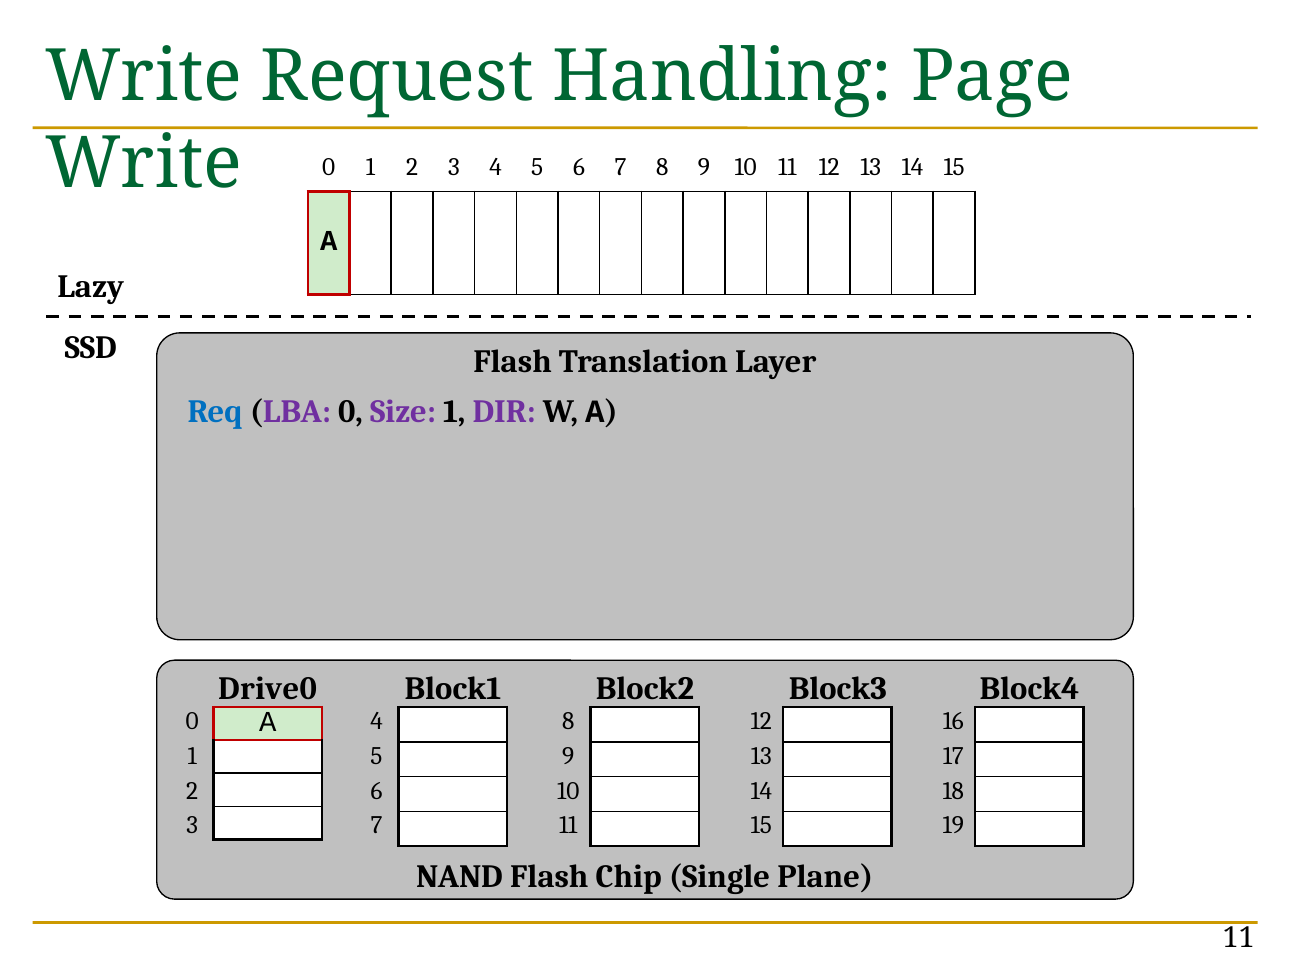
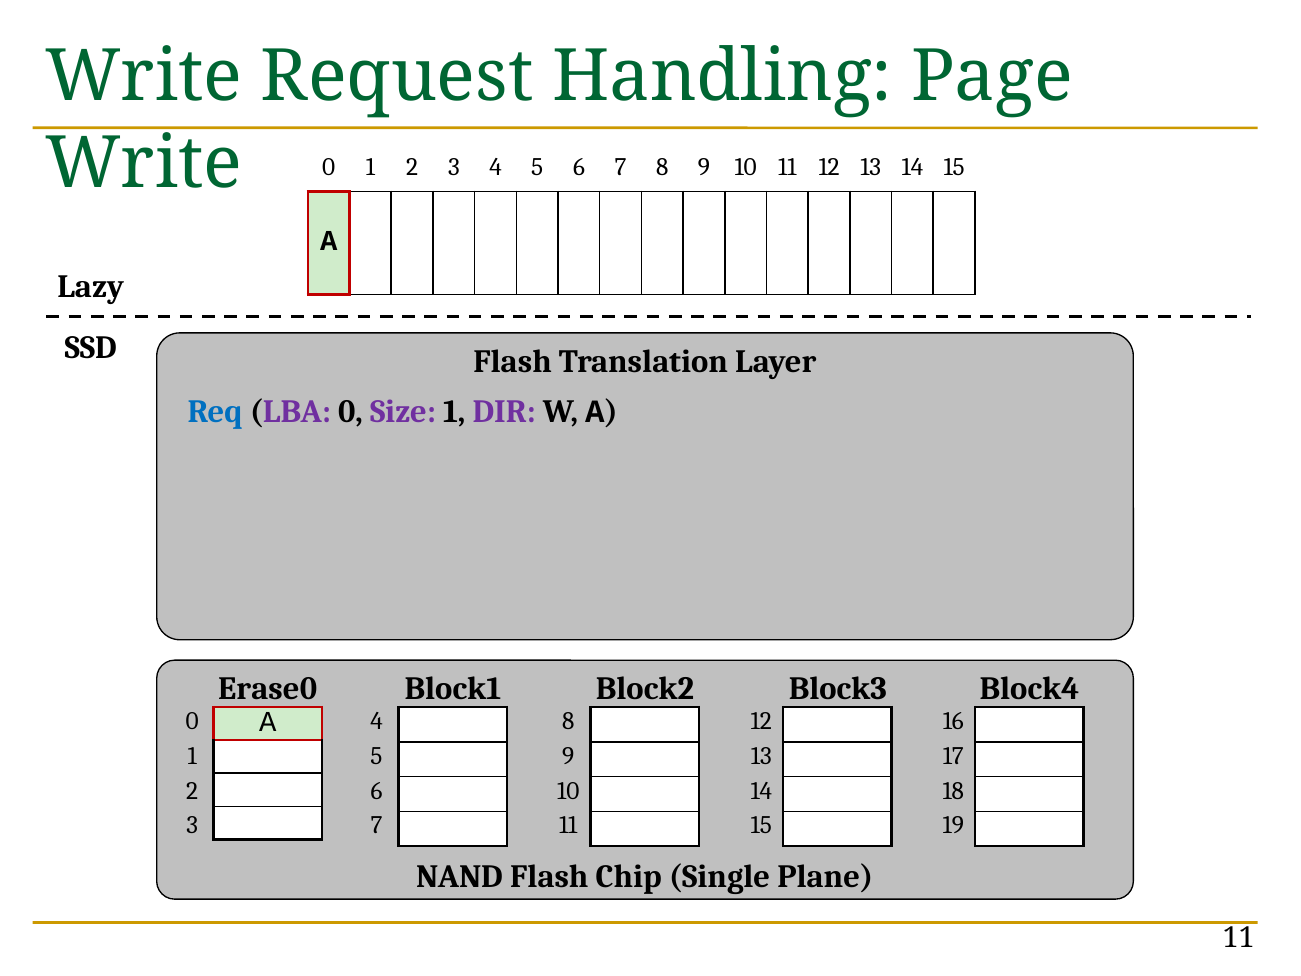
Drive0: Drive0 -> Erase0 (268, 689)
